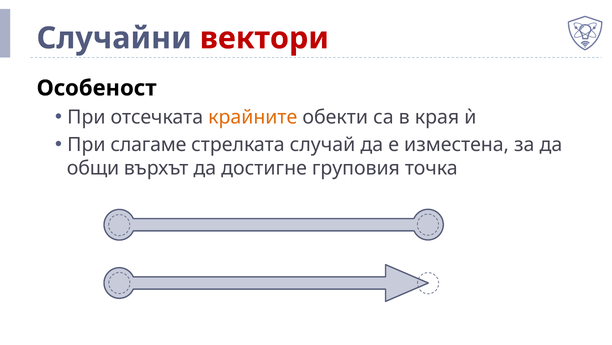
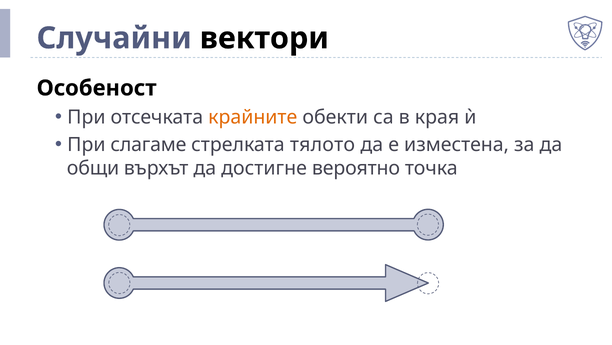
вектори colour: red -> black (264, 38)
случай: случай -> тялото (322, 145)
груповия: груповия -> вероятно (356, 168)
